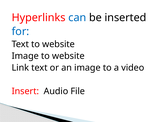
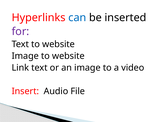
for colour: blue -> purple (20, 31)
